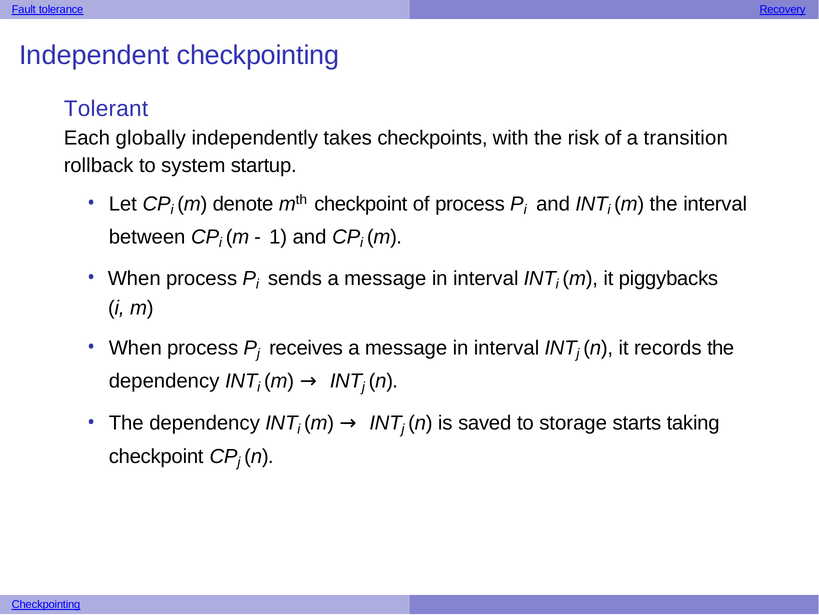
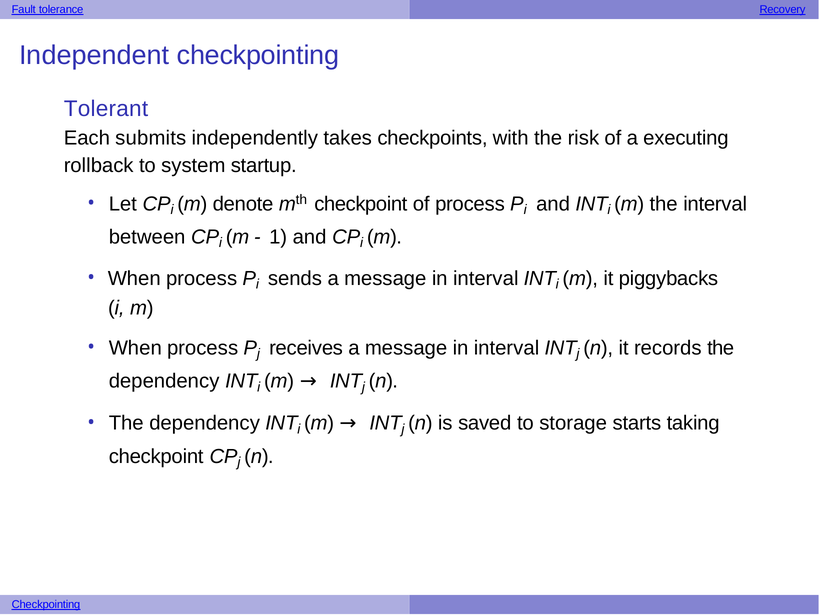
globally: globally -> submits (151, 138)
transition: transition -> executing (686, 138)
